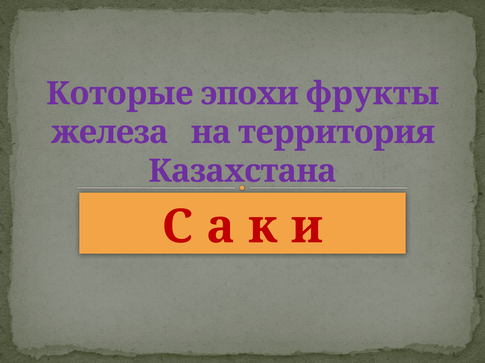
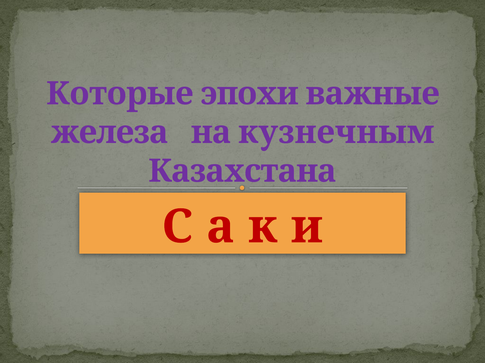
фрукты: фрукты -> важные (373, 94)
территория: территория -> кузнечным (336, 133)
